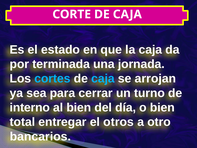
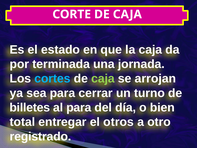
caja colour: light blue -> light green (103, 78)
interno: interno -> billetes (30, 107)
al bien: bien -> para (79, 107)
bancarios: bancarios -> registrado (40, 136)
